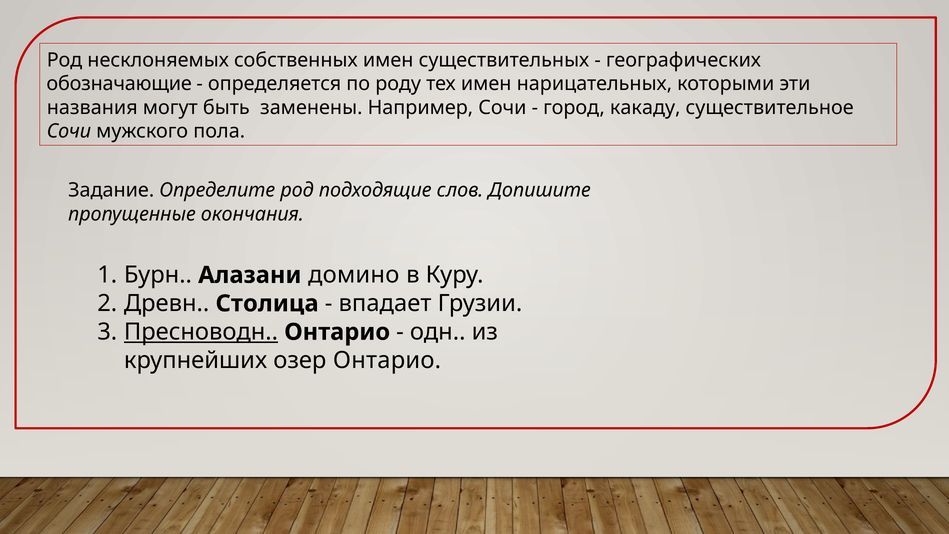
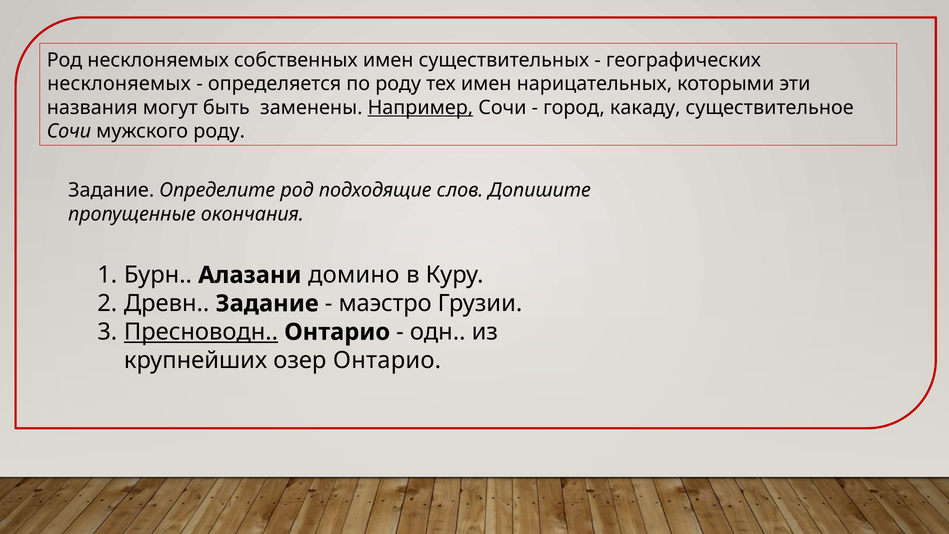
обозначающие: обозначающие -> несклоняемых (119, 84)
Например underline: none -> present (420, 108)
мужского пола: пола -> роду (219, 131)
Древн Столица: Столица -> Задание (267, 303)
впадает: впадает -> маэстро (385, 303)
